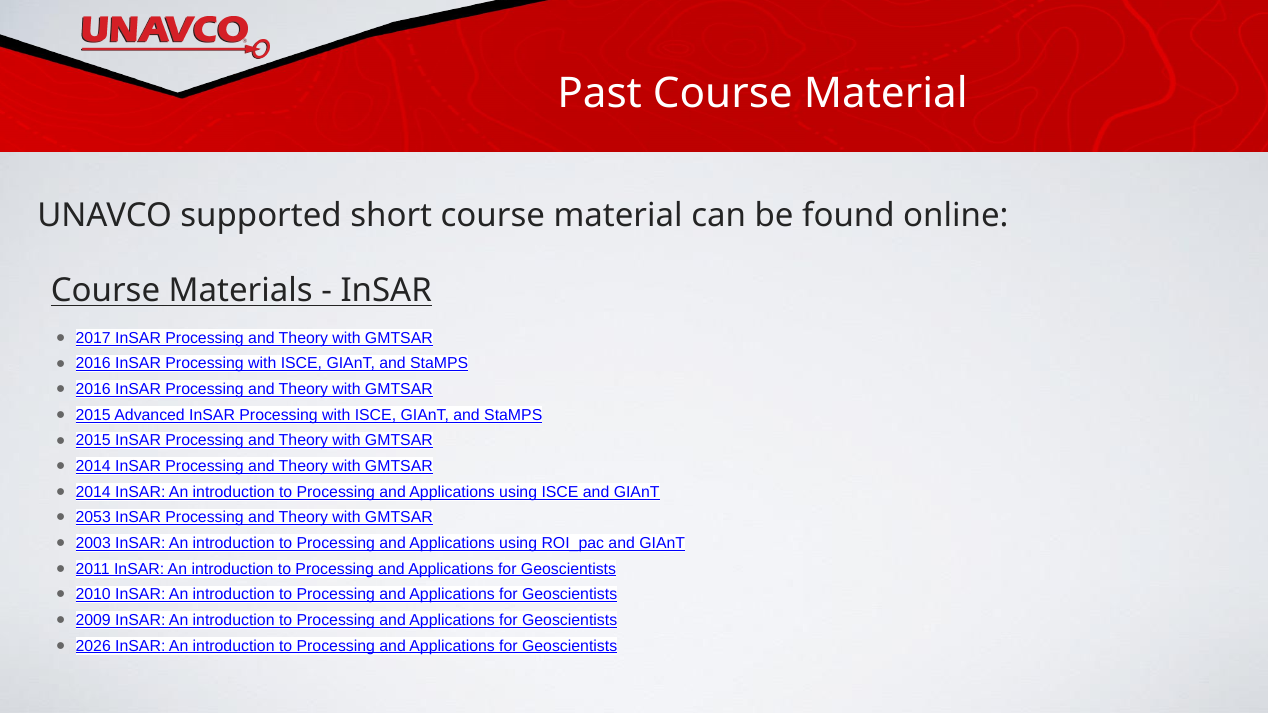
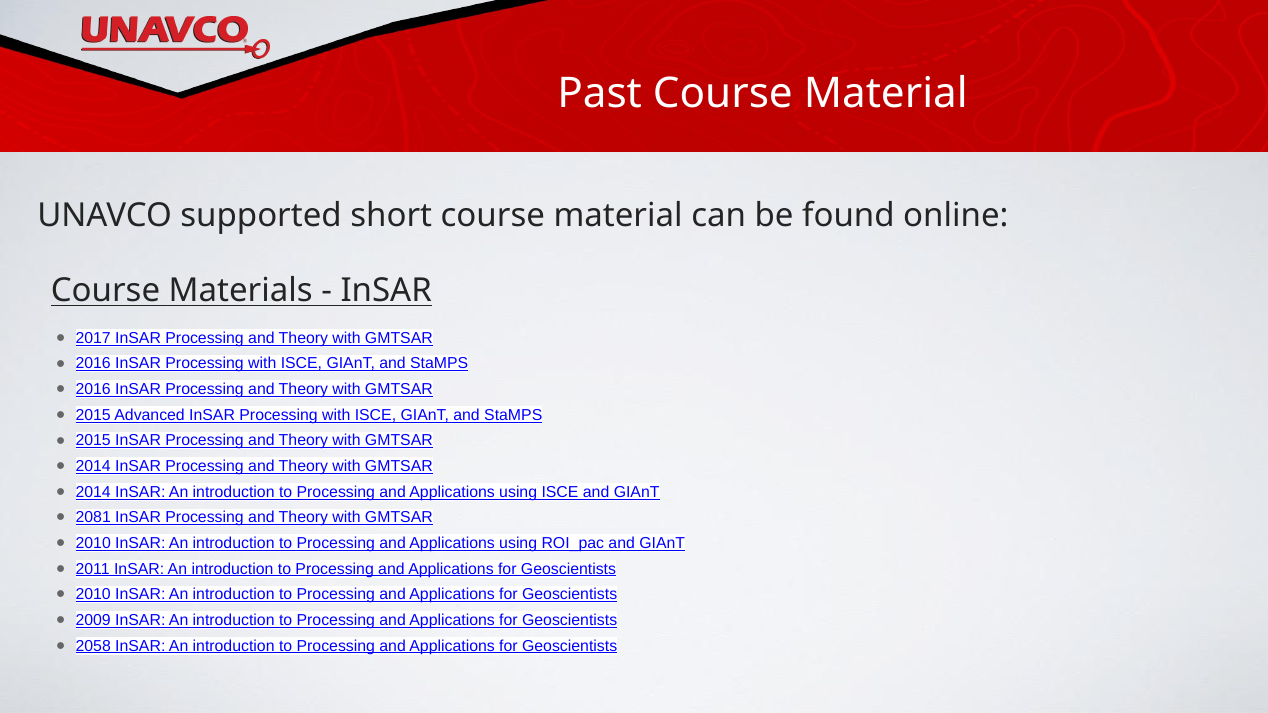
2053: 2053 -> 2081 (93, 518)
2003: 2003 -> 2010 (93, 543)
2026: 2026 -> 2058 (93, 646)
